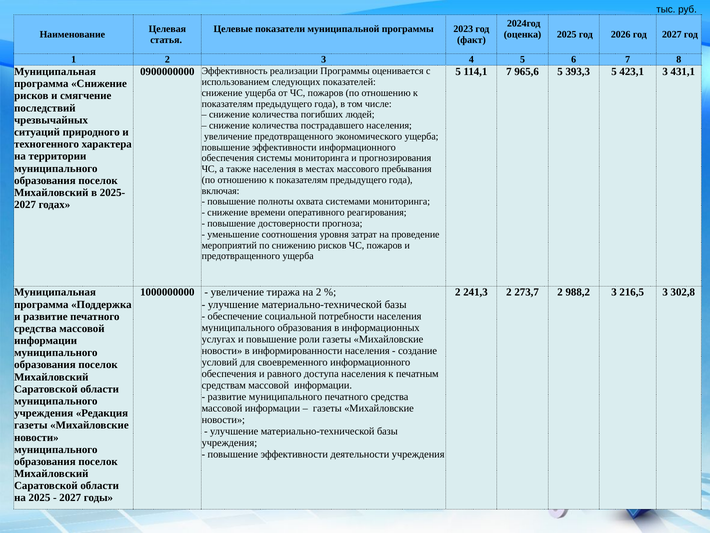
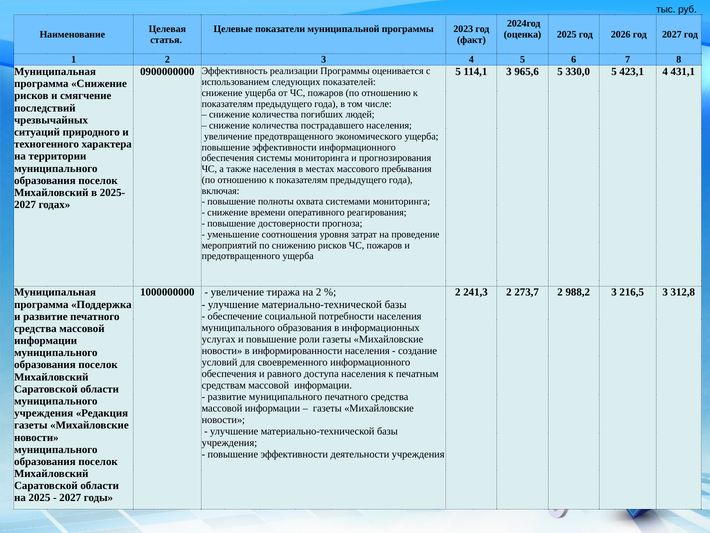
114,1 7: 7 -> 3 (509, 72)
393,3: 393,3 -> 330,0 (578, 72)
423,1 3: 3 -> 4 (665, 72)
302,8: 302,8 -> 312,8 (683, 292)
